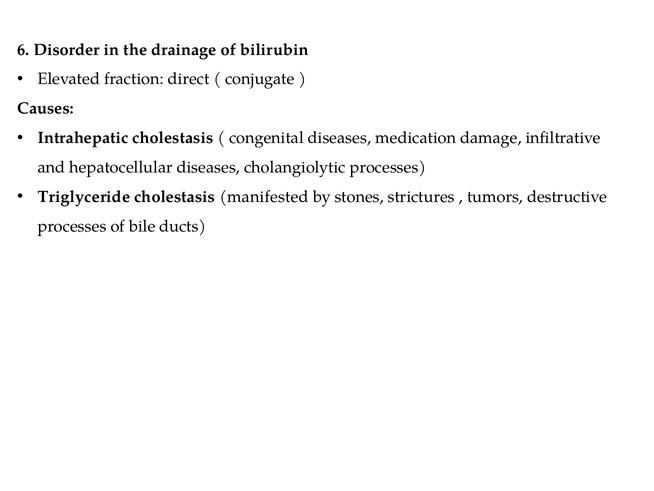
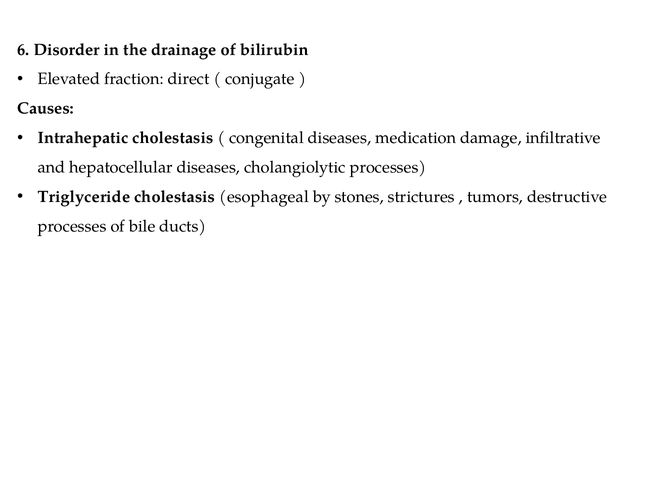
manifested: manifested -> esophageal (264, 197)
